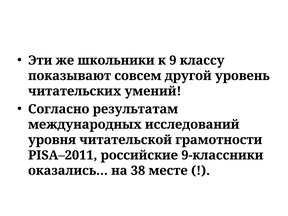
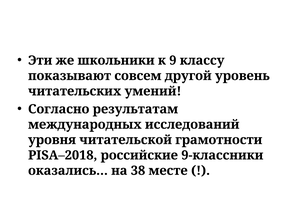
PISA–2011: PISA–2011 -> PISA–2018 (63, 155)
